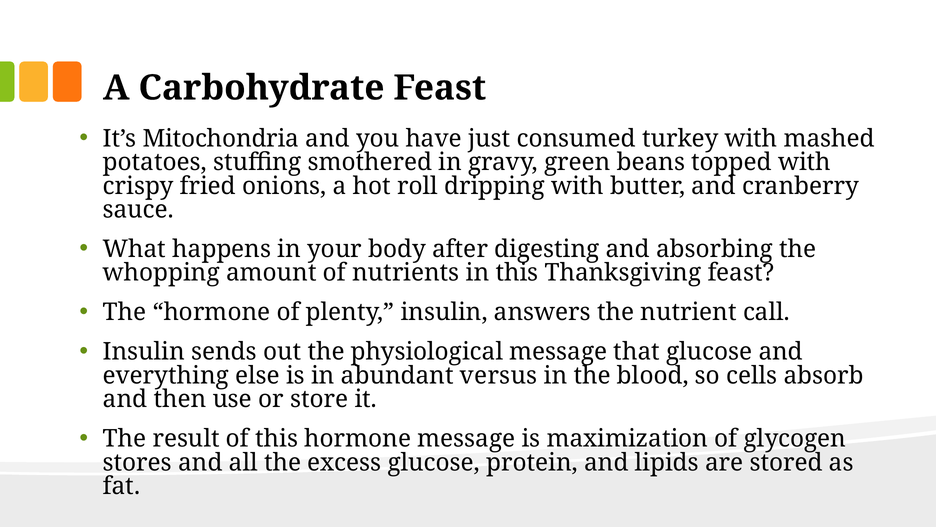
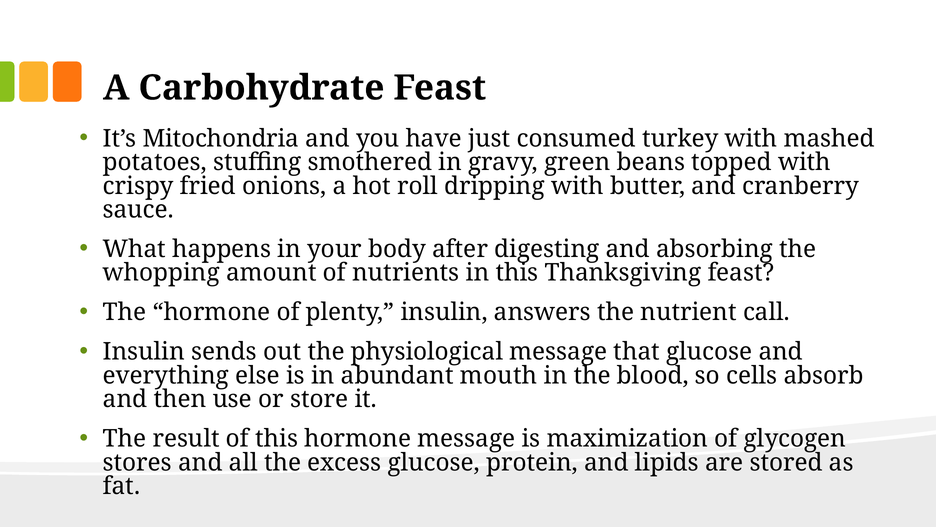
versus: versus -> mouth (499, 375)
